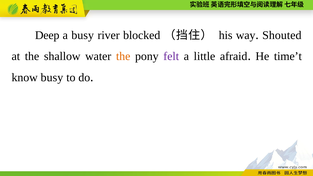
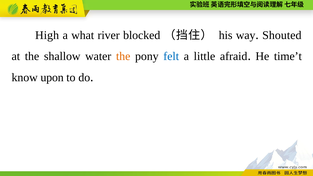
Deep: Deep -> High (47, 35)
a busy: busy -> what (83, 35)
felt colour: purple -> blue (171, 56)
know busy: busy -> upon (52, 78)
